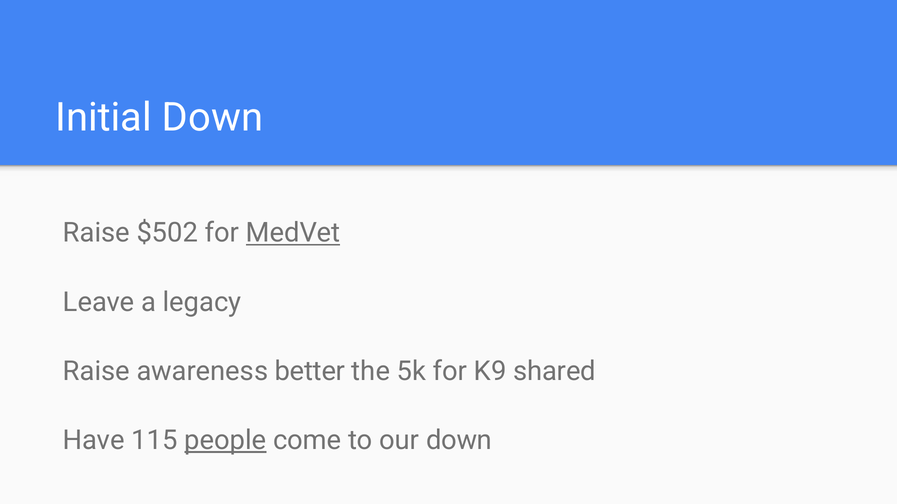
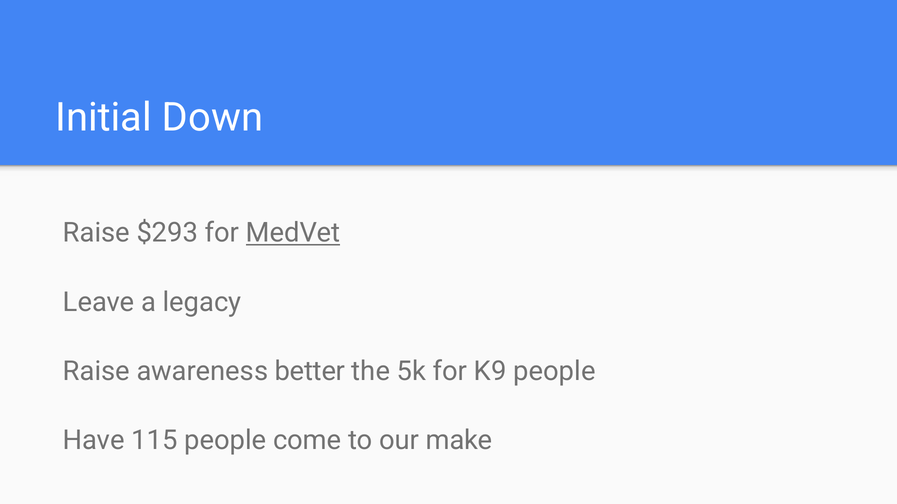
$502: $502 -> $293 (167, 233)
K9 shared: shared -> people (554, 372)
people underline: present -> none (225, 441)
our down: down -> make (459, 441)
